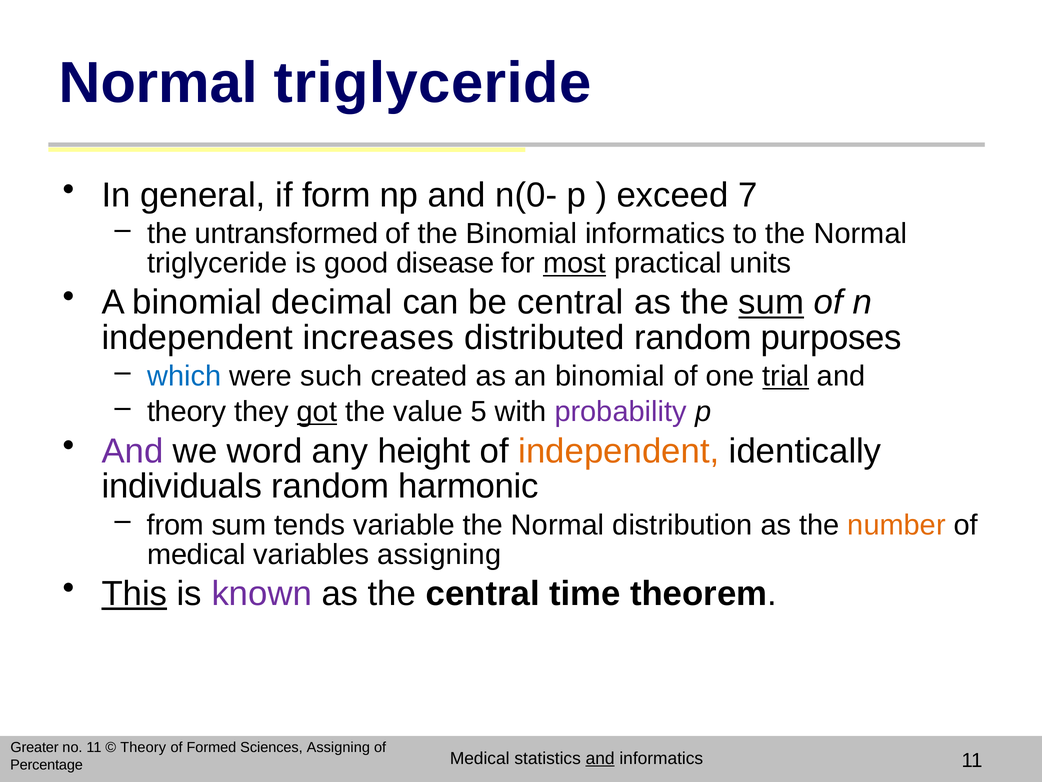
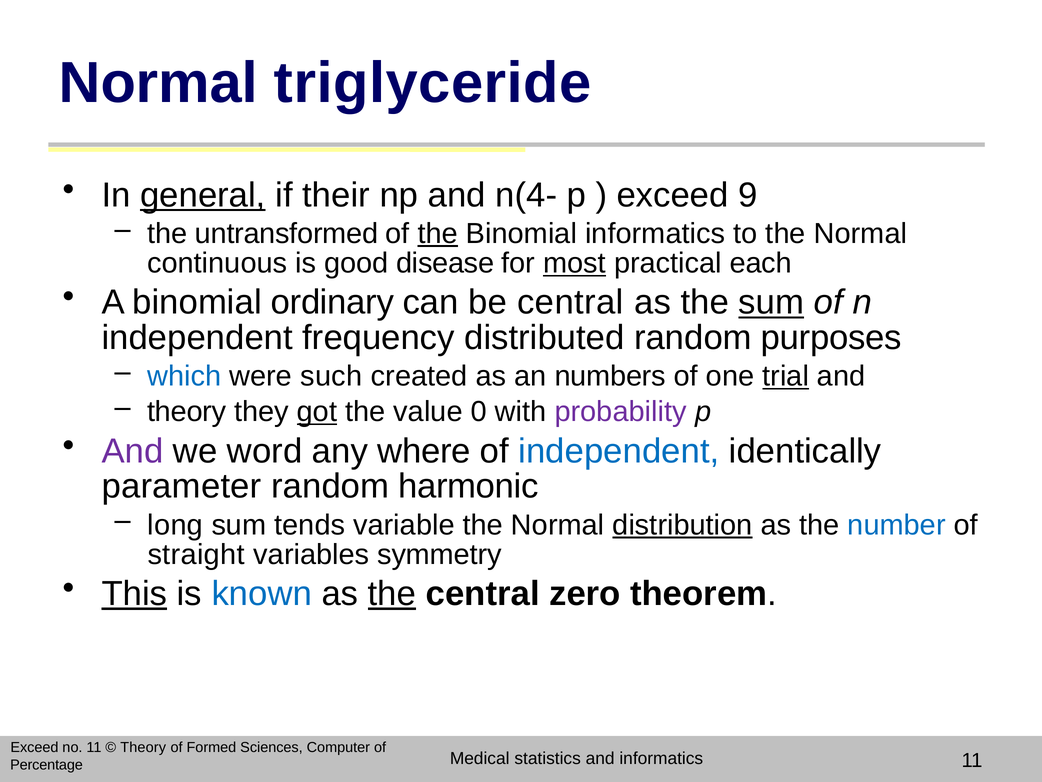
general underline: none -> present (203, 195)
form: form -> their (336, 195)
n(0-: n(0- -> n(4- (526, 195)
7: 7 -> 9 (748, 195)
the underline: none -> present (438, 233)
triglyceride: triglyceride -> continuous (217, 263)
units: units -> each (761, 263)
decimal: decimal -> ordinary (332, 302)
increases: increases -> frequency (379, 338)
an binomial: binomial -> numbers (610, 376)
5: 5 -> 0 (479, 411)
height: height -> where (424, 451)
independent colour: orange -> blue (619, 451)
individuals: individuals -> parameter (182, 486)
from: from -> long (175, 525)
distribution underline: none -> present (682, 525)
number colour: orange -> blue (897, 525)
medical: medical -> straight (196, 554)
variables assigning: assigning -> symmetry (439, 554)
known colour: purple -> blue (262, 593)
the underline: none -> present (392, 593)
time: time -> zero (585, 593)
Greater: Greater -> Exceed (34, 747)
Sciences Assigning: Assigning -> Computer (338, 747)
and underline: present -> none (600, 758)
